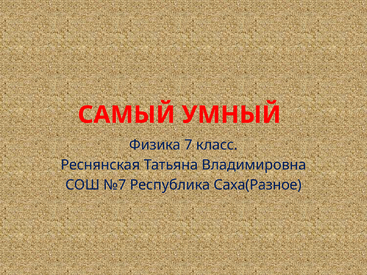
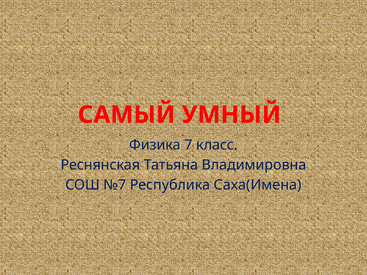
Саха(Разное: Саха(Разное -> Саха(Имена (258, 185)
